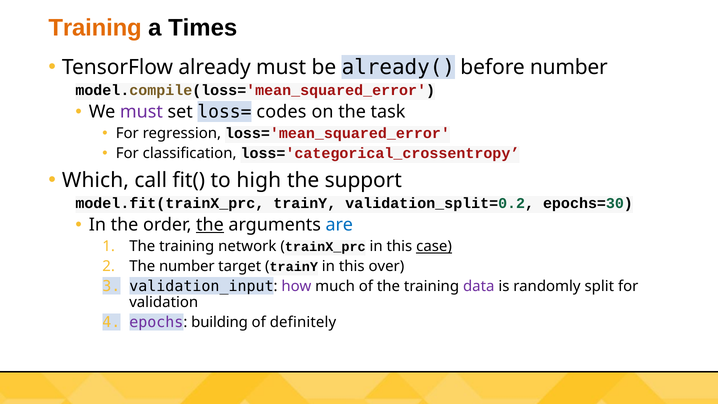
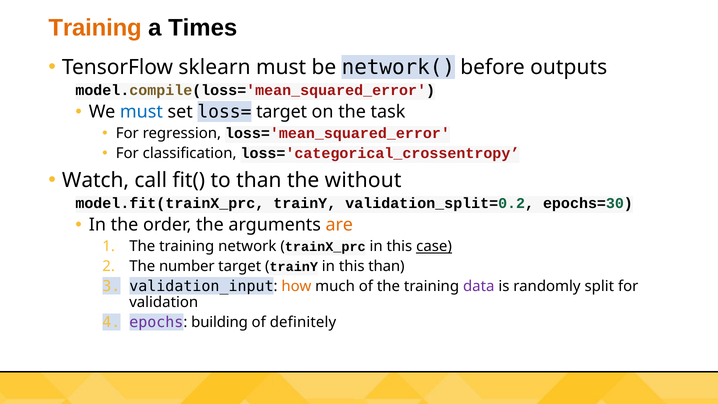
already: already -> sklearn (215, 67)
already(: already( -> network( (398, 67)
before number: number -> outputs (569, 67)
must colour: purple -> blue (141, 112)
loss= codes: codes -> target (282, 112)
Which: Which -> Watch (96, 180)
to high: high -> than (259, 180)
support: support -> without (363, 180)
the underline: present -> none (210, 225)
are colour: blue -> orange (339, 225)
this over: over -> than (386, 266)
how colour: purple -> orange (296, 286)
